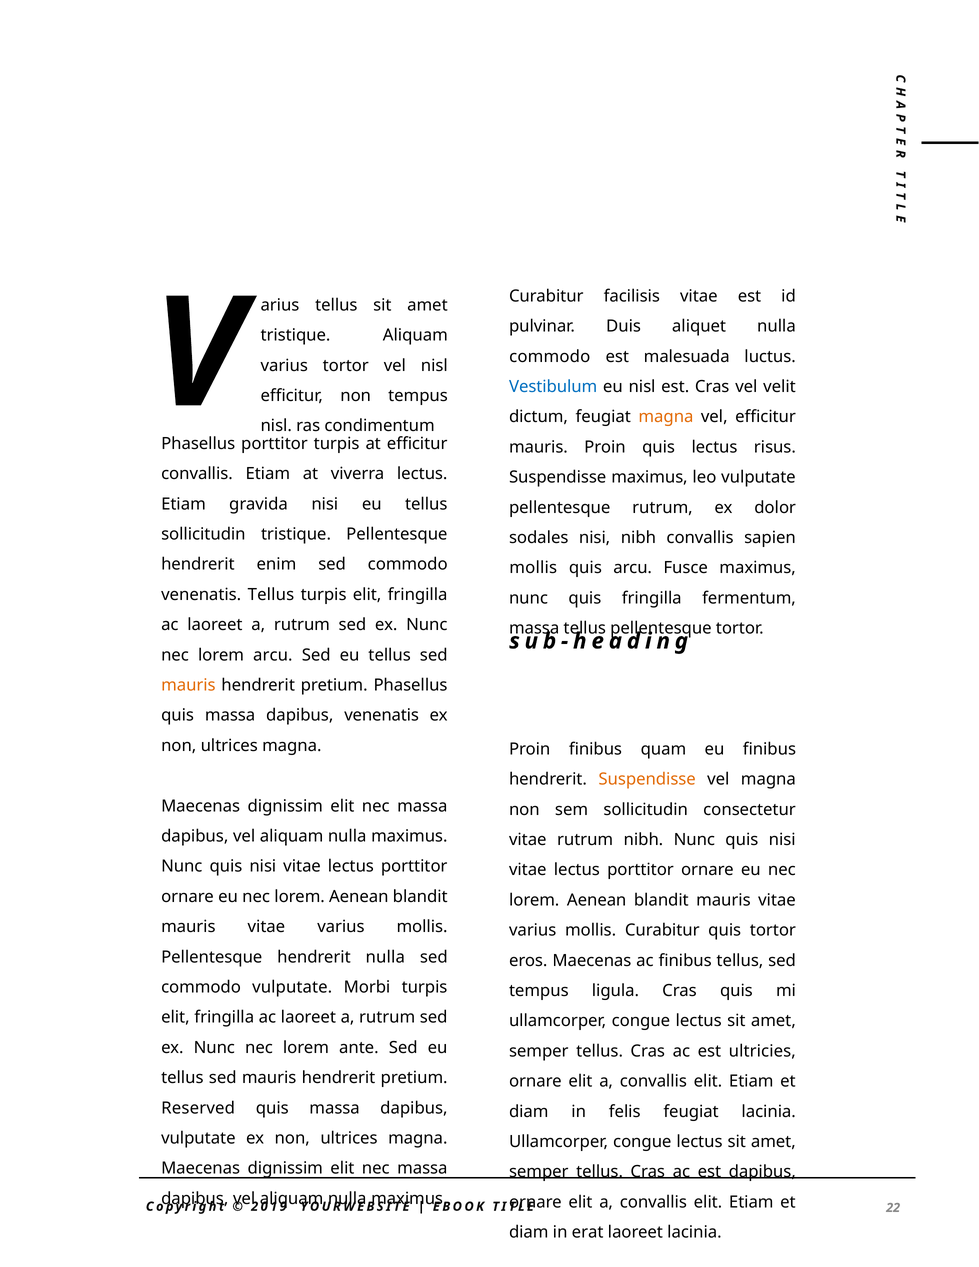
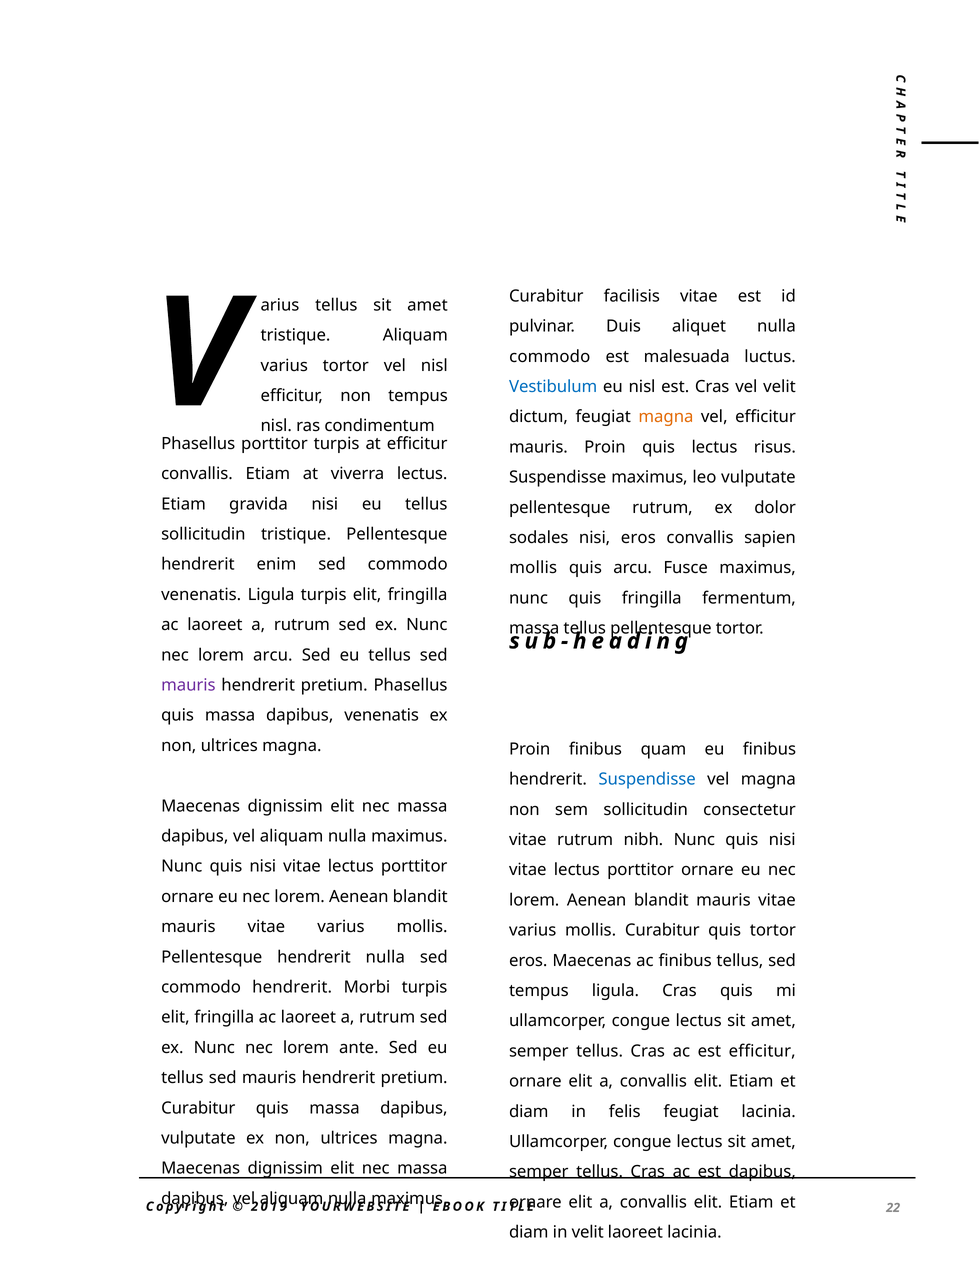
nisi nibh: nibh -> eros (638, 538)
venenatis Tellus: Tellus -> Ligula (271, 595)
mauris colour: orange -> purple (188, 685)
Suspendisse colour: orange -> blue (647, 779)
commodo vulputate: vulputate -> hendrerit (292, 987)
est ultricies: ultricies -> efficitur (762, 1051)
Reserved: Reserved -> Curabitur (198, 1108)
in erat: erat -> velit (588, 1232)
